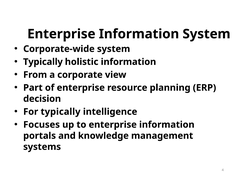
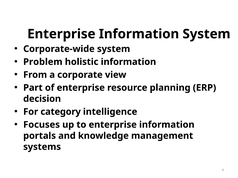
Typically: Typically -> Problem (43, 62)
For typically: typically -> category (61, 112)
